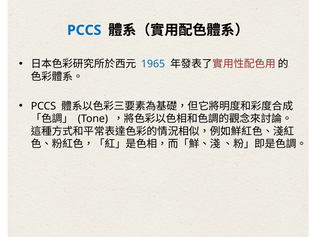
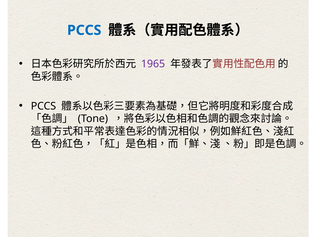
1965 colour: blue -> purple (153, 64)
